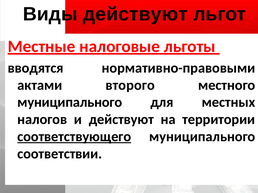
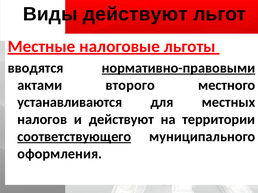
нормативно-правовыми underline: none -> present (179, 68)
муниципального: муниципального -> устанавливаются (70, 103)
соответствии: соответствии -> оформления (60, 154)
